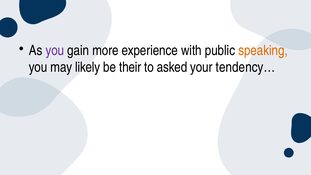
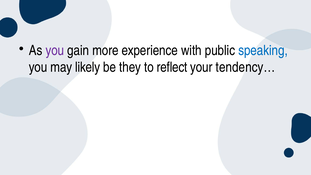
speaking colour: orange -> blue (263, 50)
their: their -> they (130, 67)
asked: asked -> reflect (172, 67)
